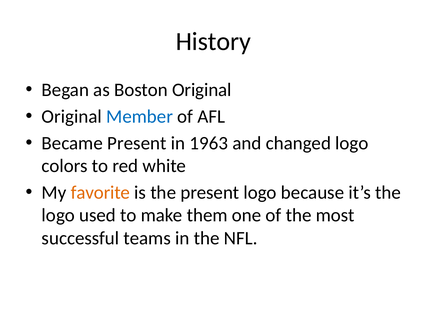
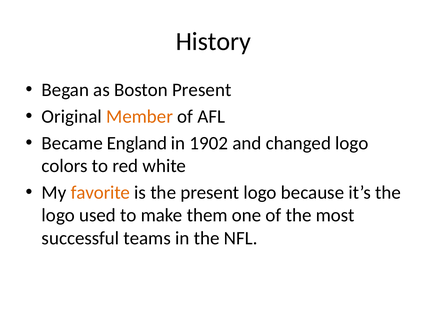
Boston Original: Original -> Present (202, 90)
Member colour: blue -> orange (140, 116)
Became Present: Present -> England (137, 143)
1963: 1963 -> 1902 (209, 143)
